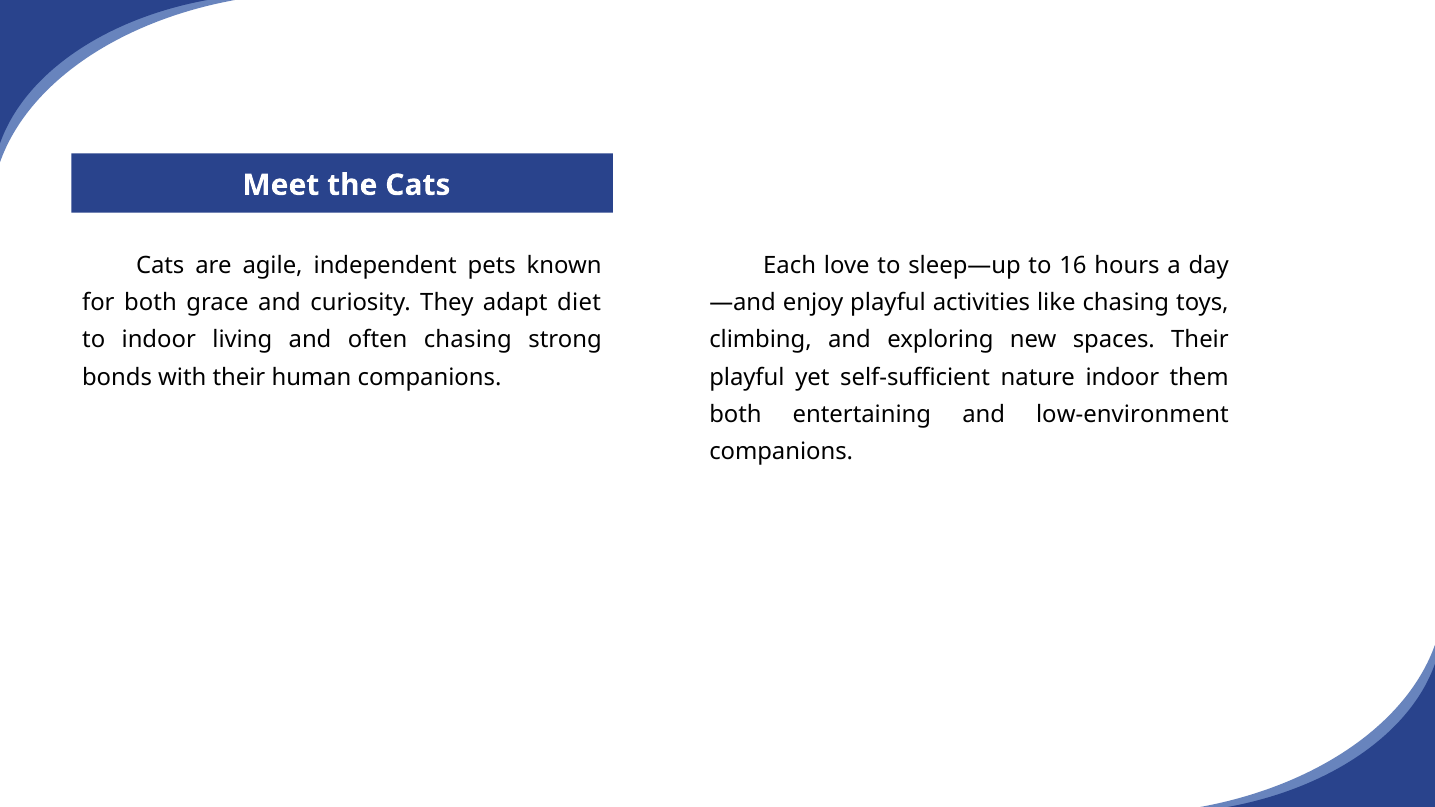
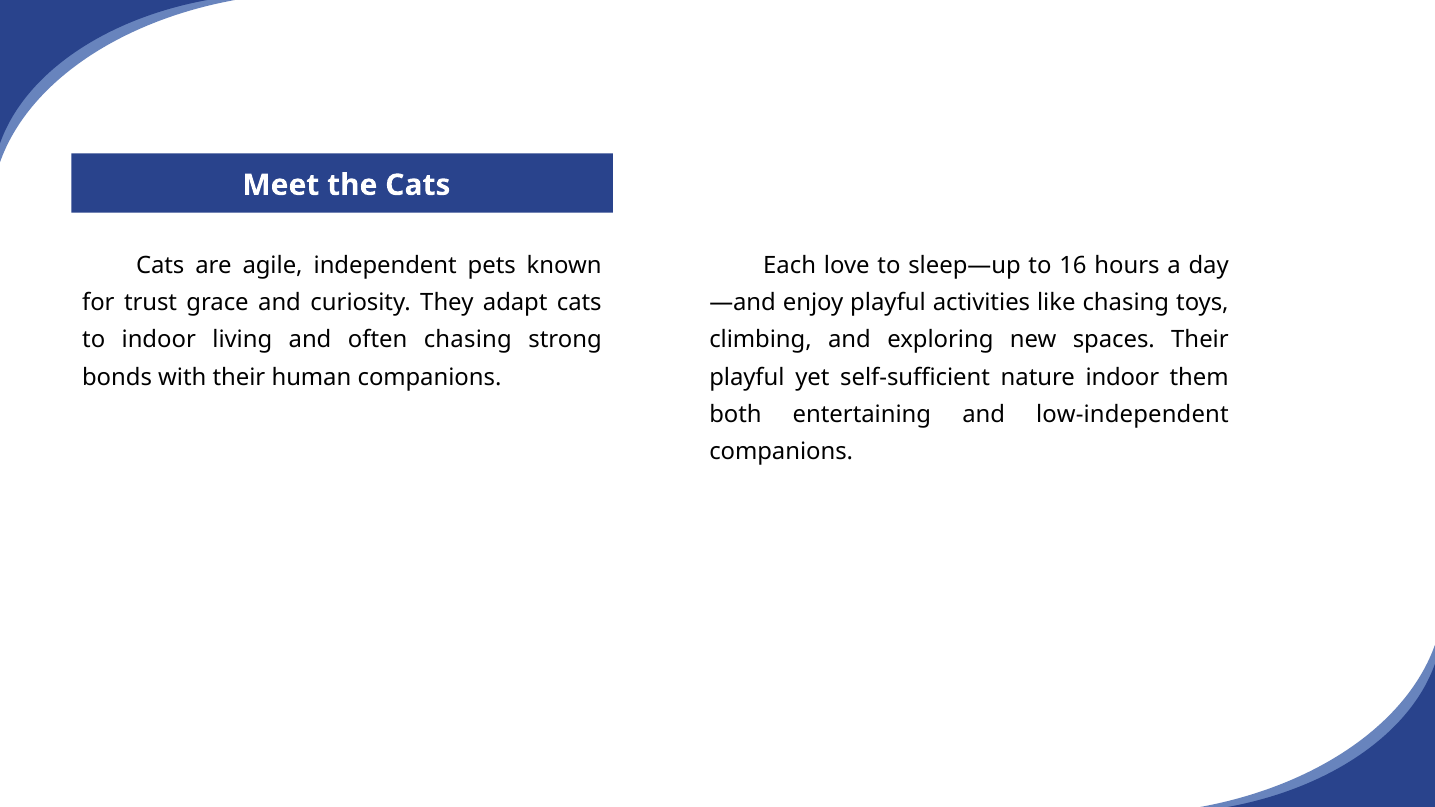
for both: both -> trust (151, 303)
adapt diet: diet -> cats (579, 303)
low-environment: low-environment -> low-independent (1132, 415)
